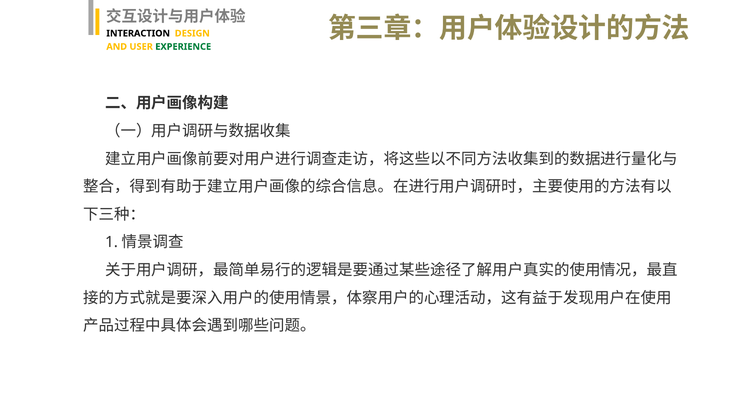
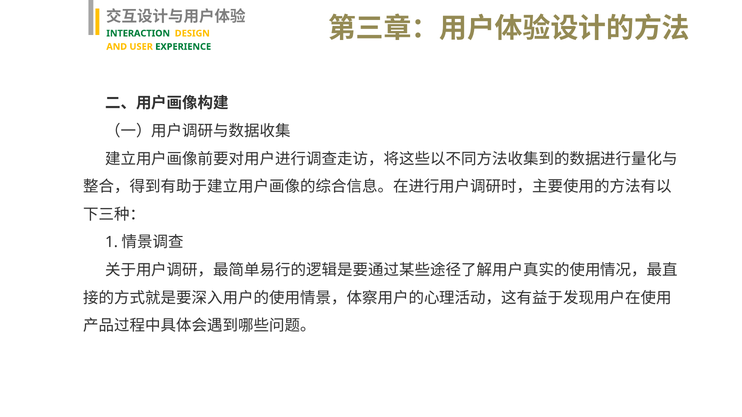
INTERACTION colour: black -> green (138, 33)
